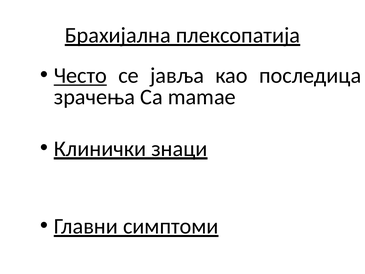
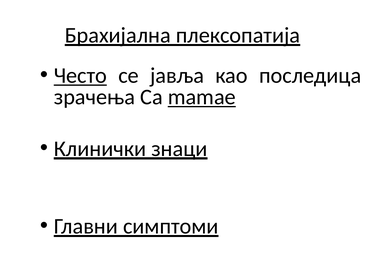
mamae underline: none -> present (202, 97)
